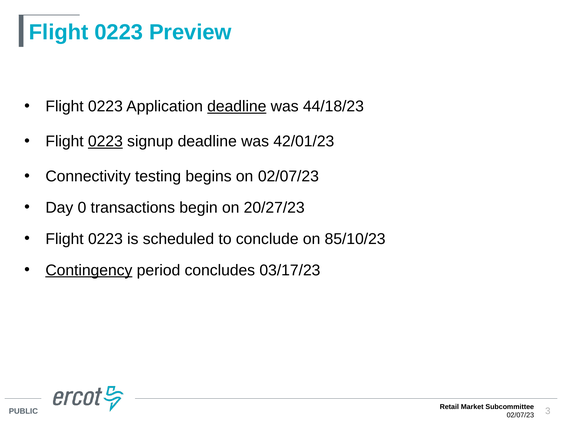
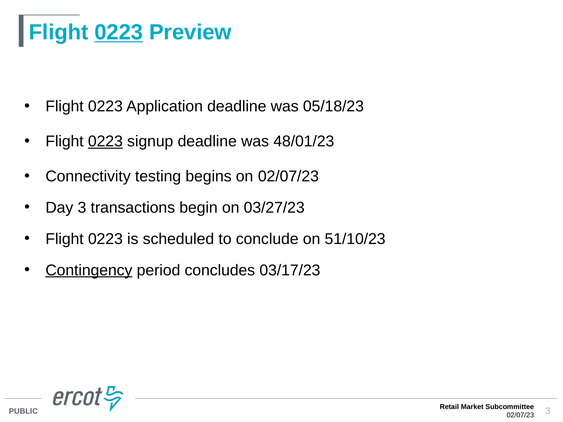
0223 underline: none -> present (119, 32)
deadline underline: present -> none (237, 107)
44/18/23: 44/18/23 -> 05/18/23 (333, 107)
42/01/23: 42/01/23 -> 48/01/23 (304, 142)
Day 0: 0 -> 3 (82, 208)
20/27/23: 20/27/23 -> 03/27/23 (274, 208)
85/10/23: 85/10/23 -> 51/10/23 (355, 239)
